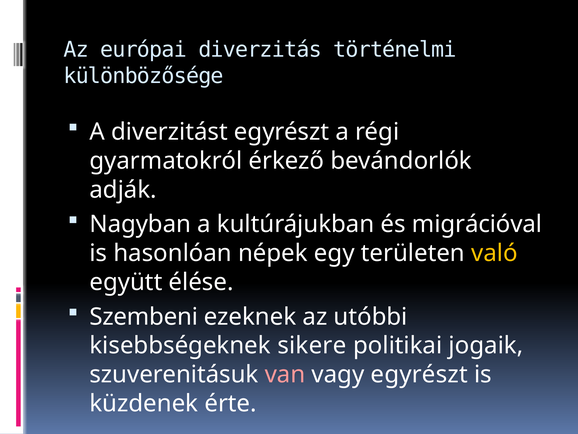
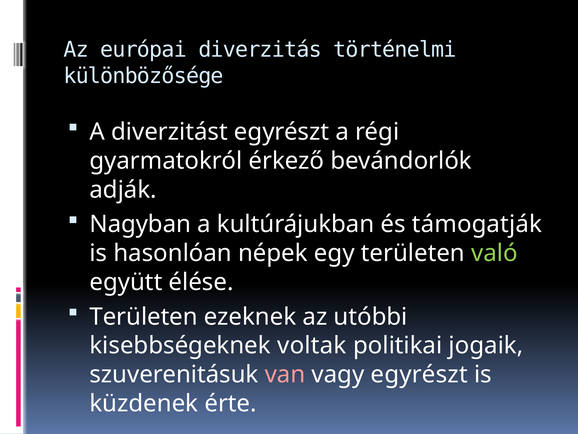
migrációval: migrációval -> támogatják (477, 224)
való colour: yellow -> light green (494, 253)
Szembeni: Szembeni -> Területen (144, 316)
sikere: sikere -> voltak (312, 345)
